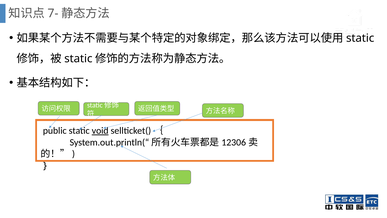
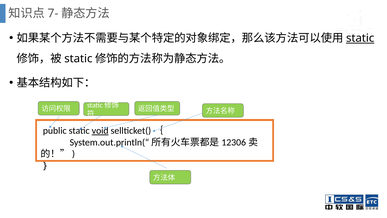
static underline: none -> present (360, 38)
